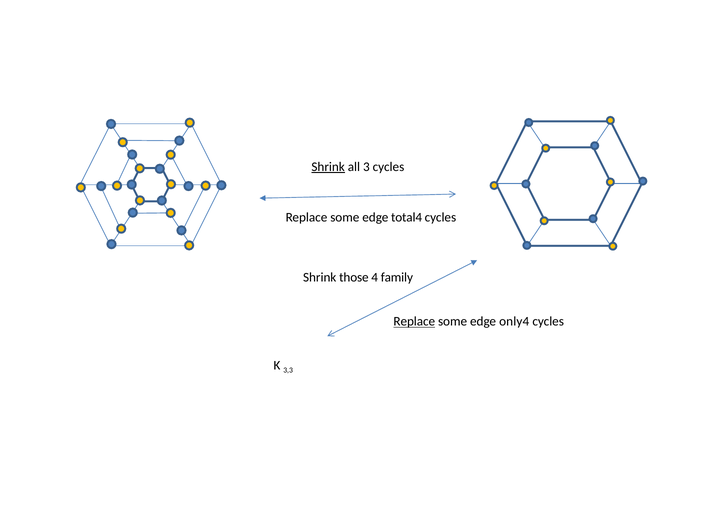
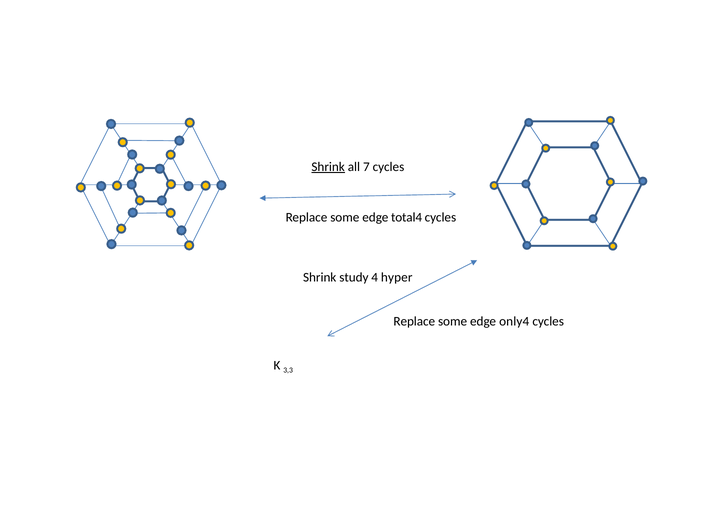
3: 3 -> 7 (366, 167)
those: those -> study (354, 277)
family: family -> hyper (397, 277)
Replace underline: present -> none (414, 322)
